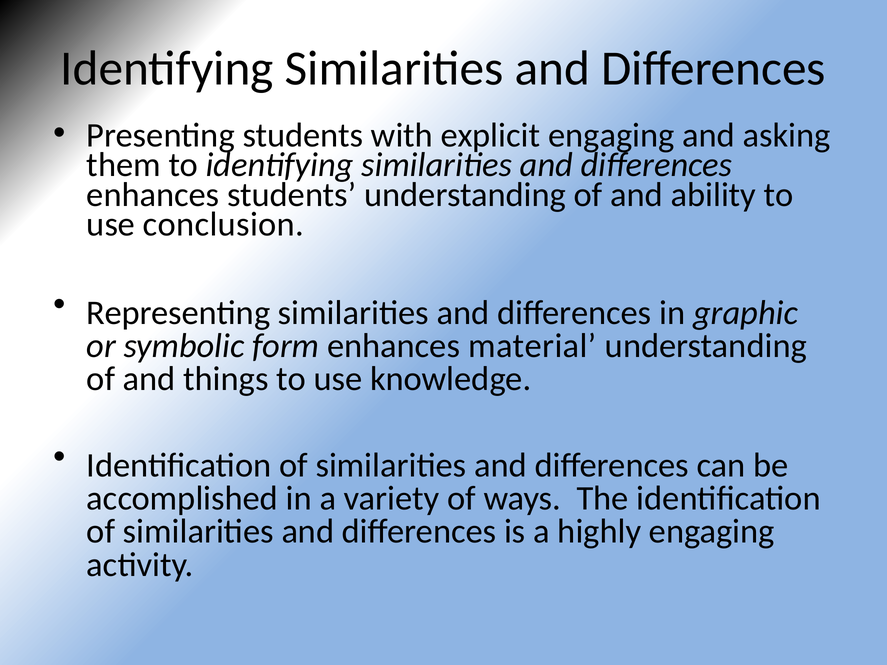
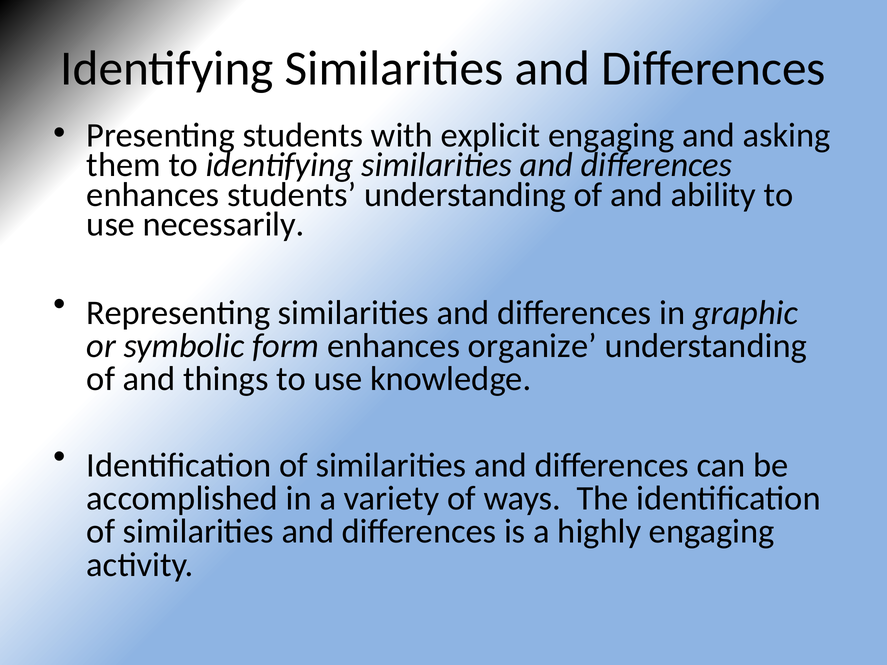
conclusion: conclusion -> necessarily (224, 225)
material: material -> organize (532, 346)
